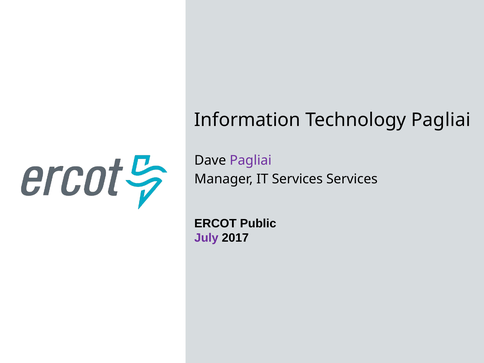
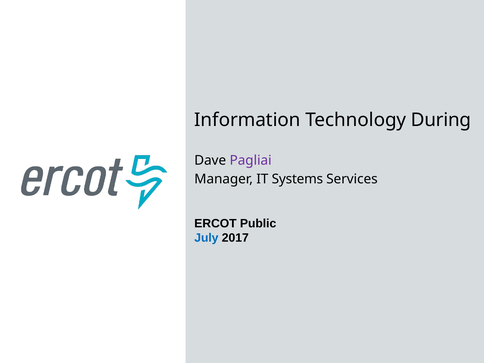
Technology Pagliai: Pagliai -> During (441, 120)
IT Services: Services -> Systems (297, 179)
July colour: purple -> blue (206, 238)
